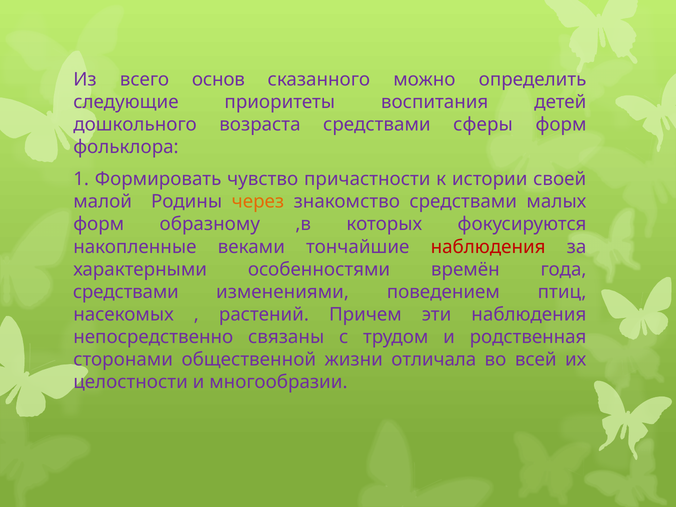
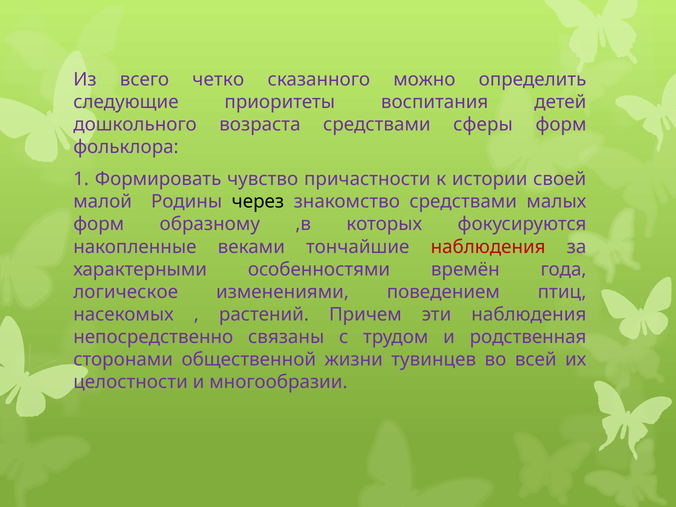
основ: основ -> четко (218, 80)
через colour: orange -> black (258, 202)
средствами: средствами -> логическое (126, 292)
отличала: отличала -> тувинцев (434, 360)
